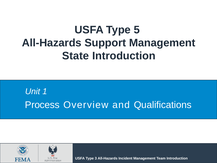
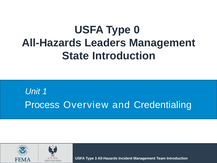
5: 5 -> 0 (137, 30)
Support: Support -> Leaders (105, 43)
Qualifications: Qualifications -> Credentialing (163, 105)
